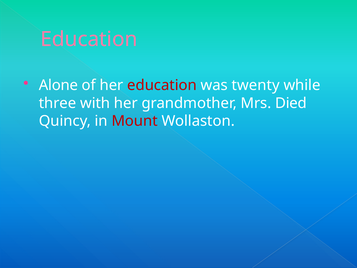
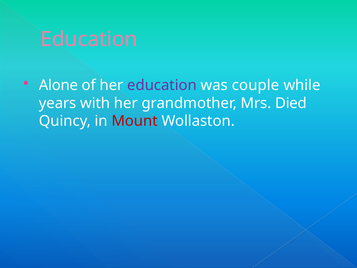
education colour: red -> purple (162, 85)
twenty: twenty -> couple (256, 85)
three: three -> years (58, 103)
